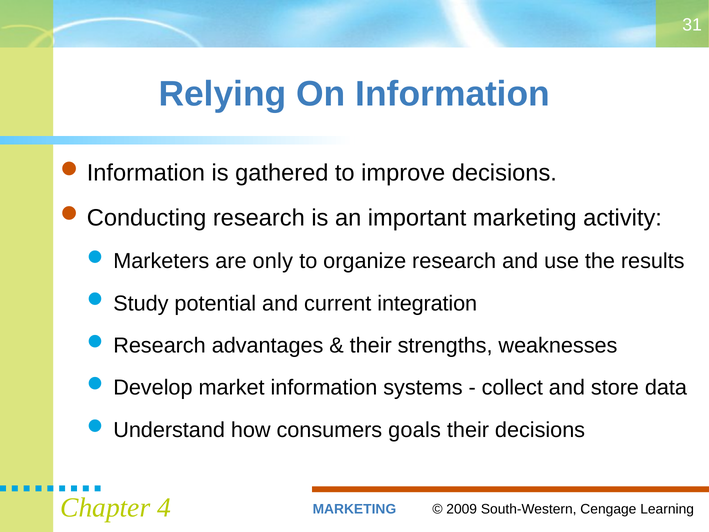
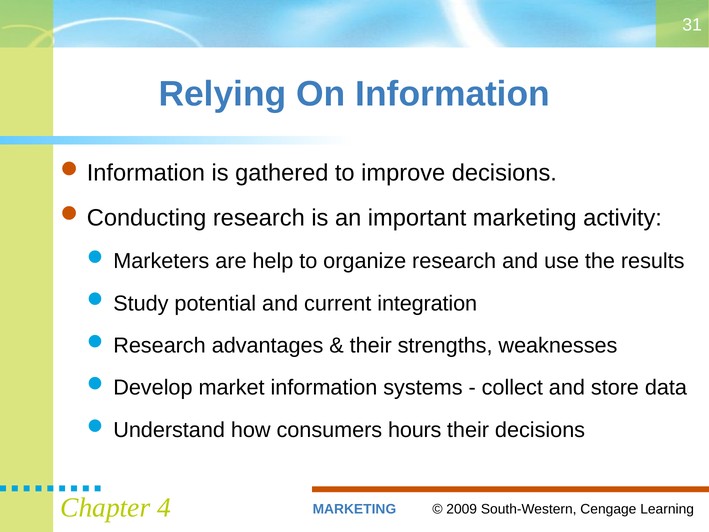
only: only -> help (273, 261)
goals: goals -> hours (415, 430)
